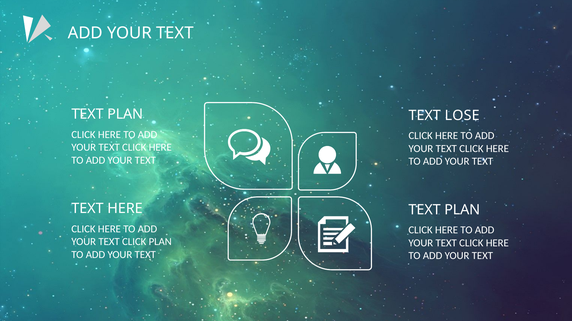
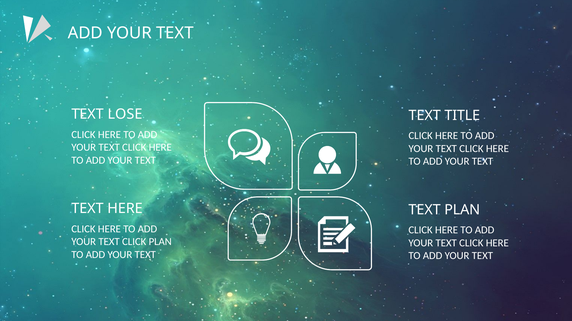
PLAN: PLAN -> LOSE (125, 115)
LOSE: LOSE -> TITLE (462, 116)
